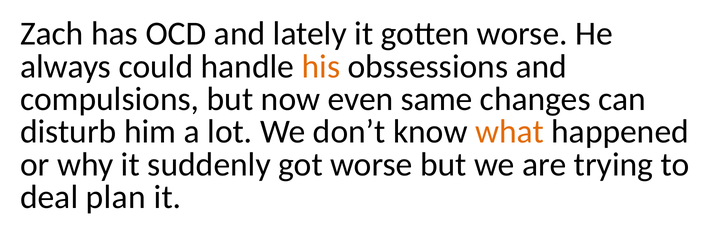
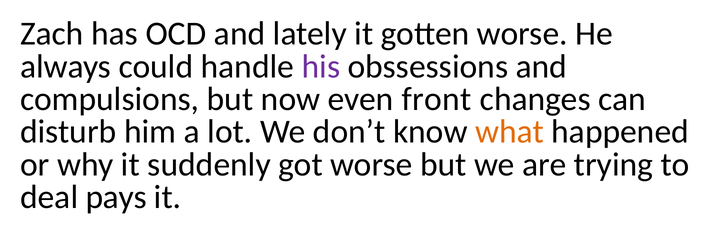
his colour: orange -> purple (321, 67)
same: same -> front (436, 99)
plan: plan -> pays (116, 197)
